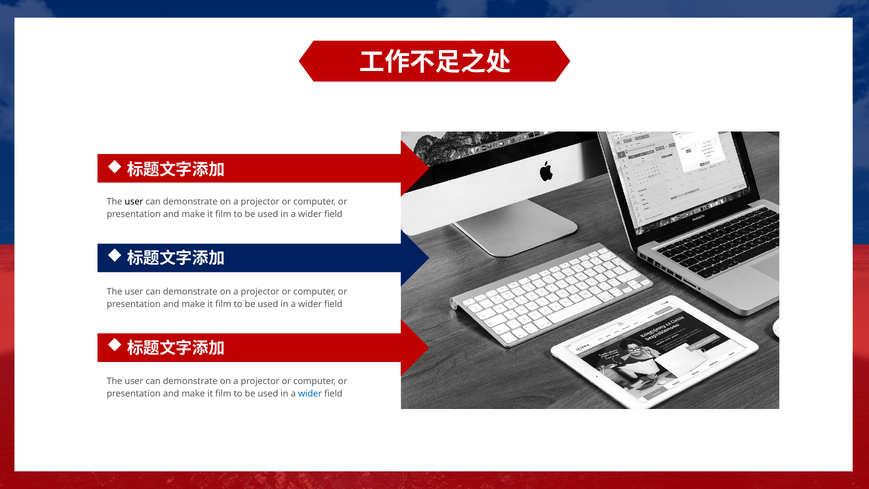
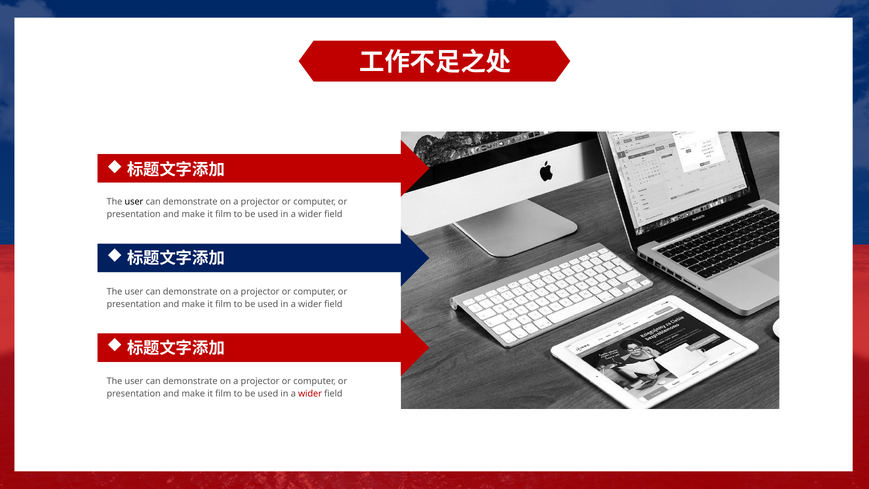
wider colour: blue -> red (310, 393)
